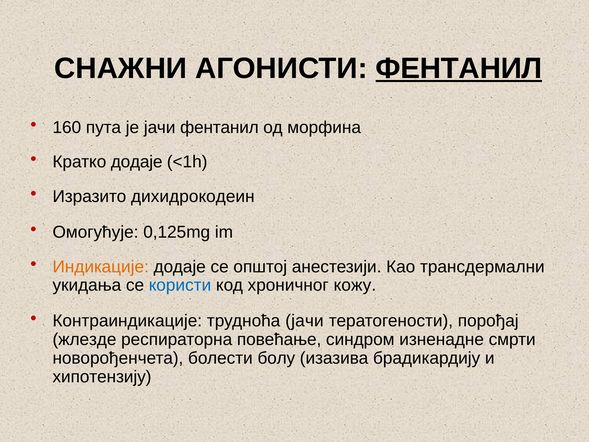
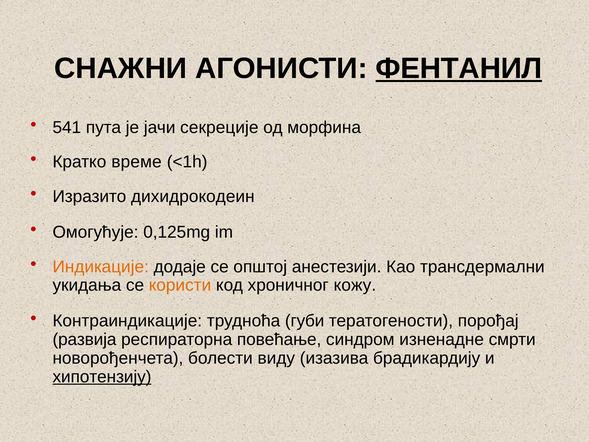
160: 160 -> 541 (67, 127)
јачи фентанил: фентанил -> секреције (219, 127)
Кратко додаје: додаје -> време (137, 162)
користи colour: blue -> orange (180, 285)
трудноћа јачи: јачи -> губи (305, 321)
жлезде: жлезде -> развија (84, 339)
болу: болу -> виду (276, 358)
хипотензију underline: none -> present (102, 376)
